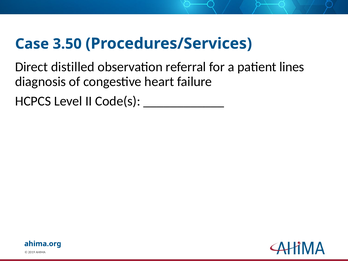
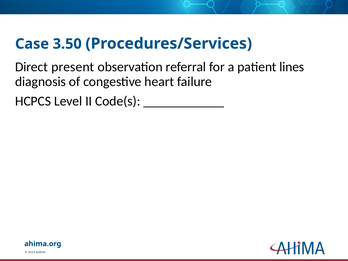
distilled: distilled -> present (73, 67)
